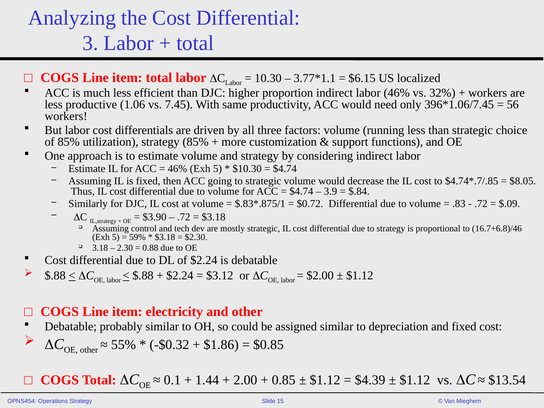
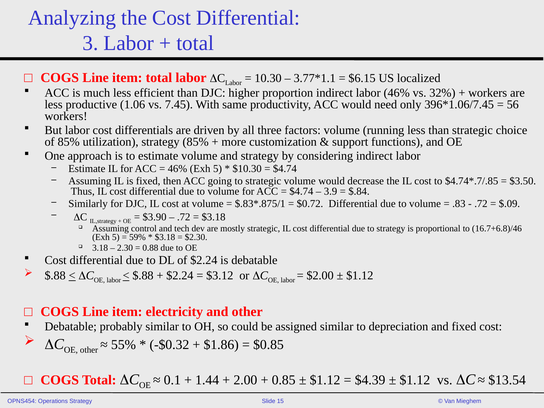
$8.05: $8.05 -> $3.50 (523, 181)
